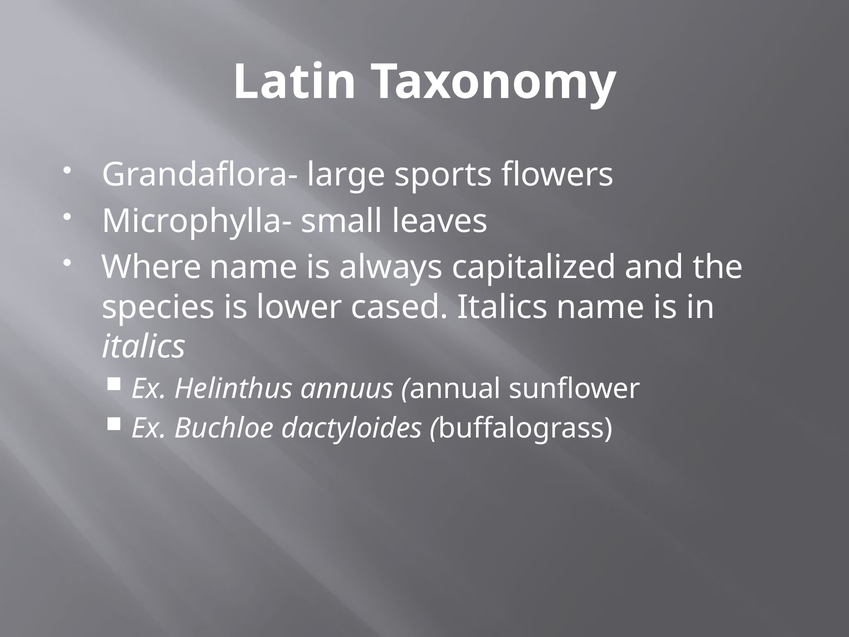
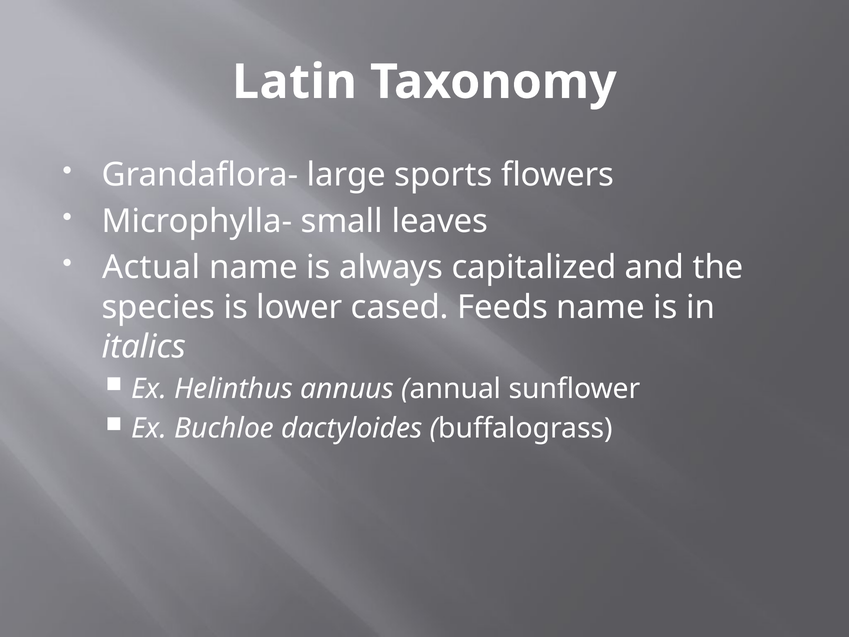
Where: Where -> Actual (151, 267)
cased Italics: Italics -> Feeds (502, 307)
